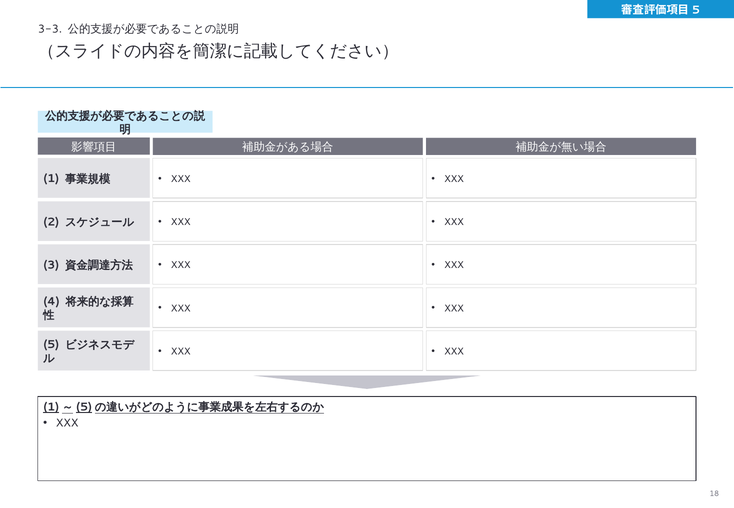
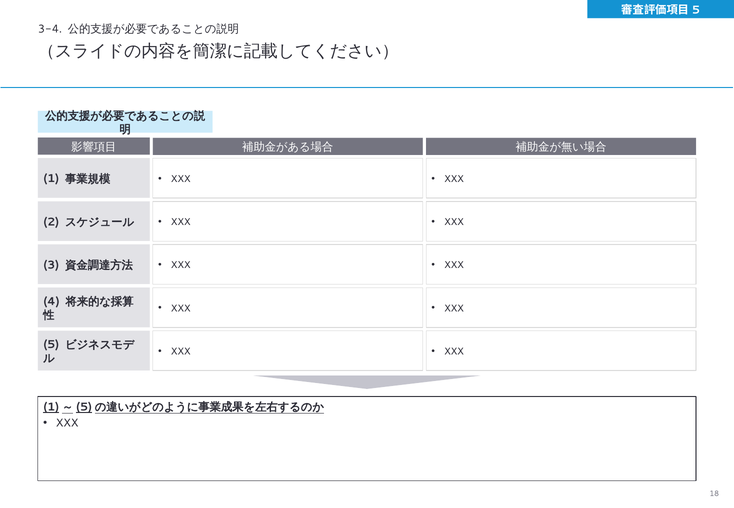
3-3: 3-3 -> 3-4 (50, 29)
